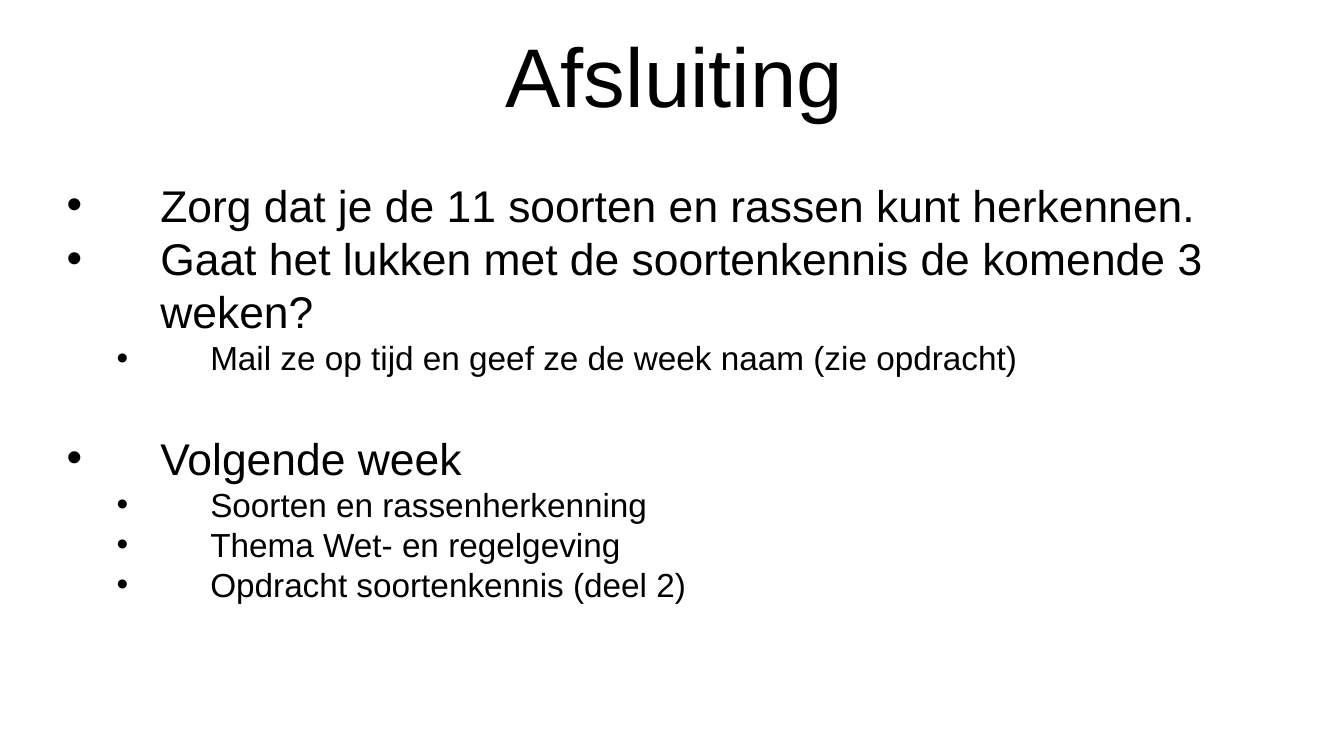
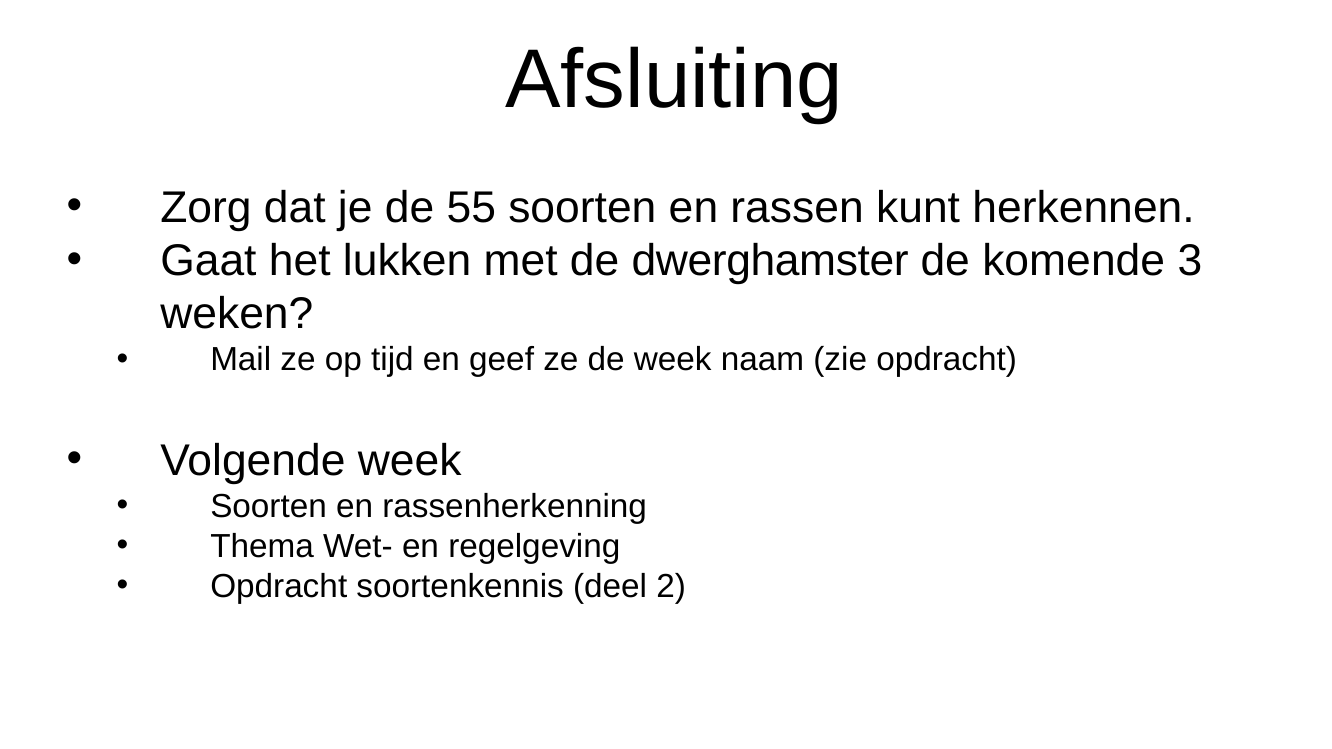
11: 11 -> 55 (471, 208)
de soortenkennis: soortenkennis -> dwerghamster (770, 261)
